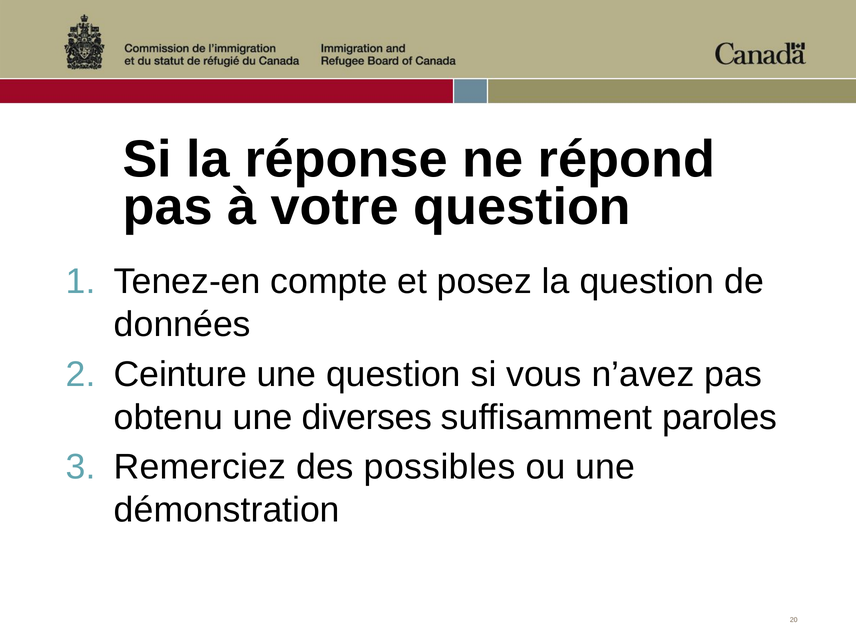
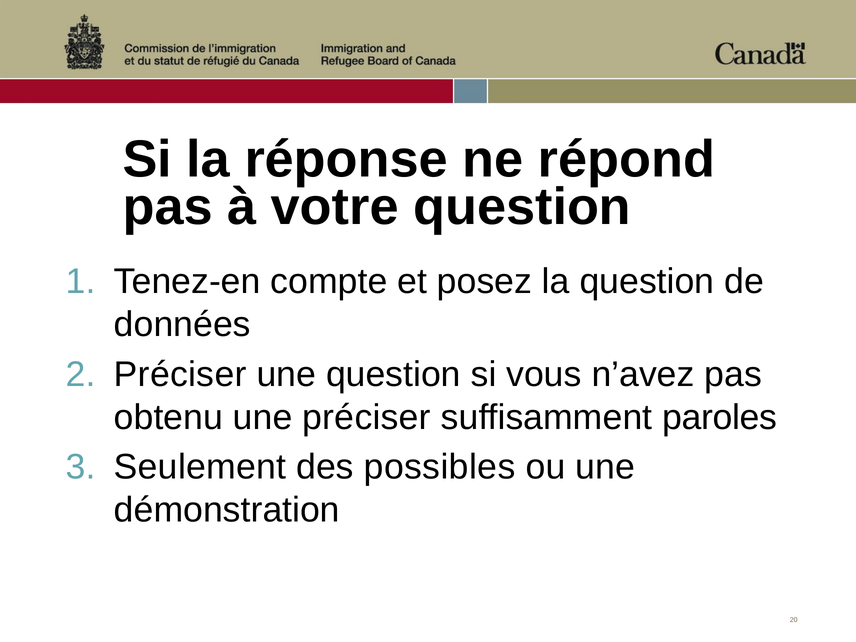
Ceinture: Ceinture -> Préciser (180, 374)
une diverses: diverses -> préciser (367, 417)
Remerciez: Remerciez -> Seulement (200, 467)
